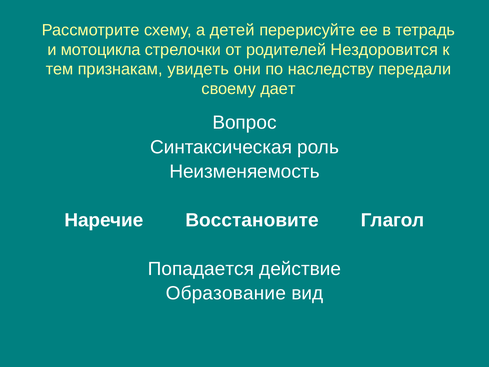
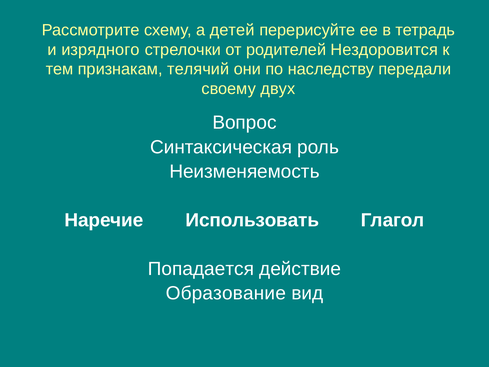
мотоцикла: мотоцикла -> изрядного (101, 50)
увидеть: увидеть -> телячий (198, 69)
дает: дает -> двух (278, 89)
Восстановите: Восстановите -> Использовать (252, 220)
